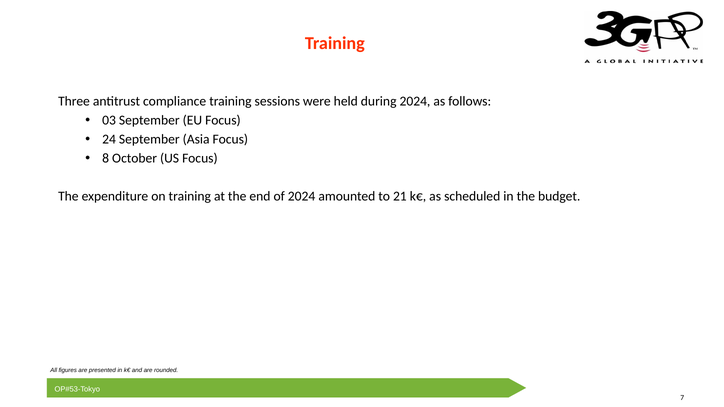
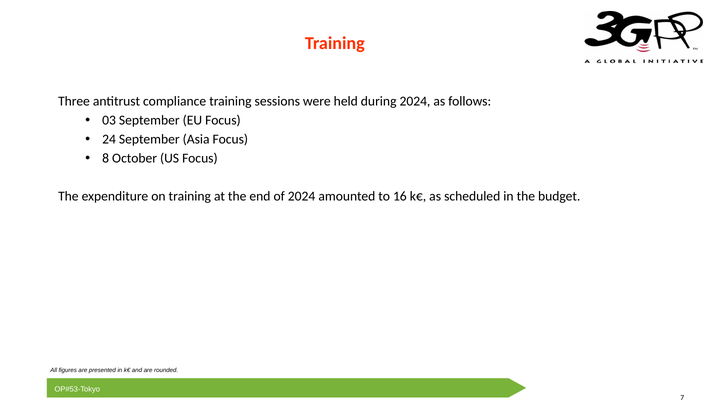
21: 21 -> 16 (400, 196)
